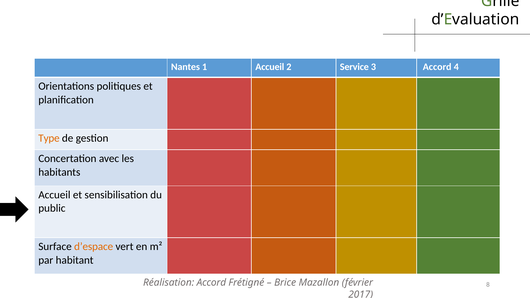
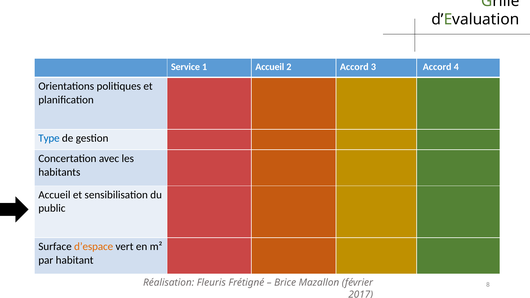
Nantes: Nantes -> Service (185, 67)
2 Service: Service -> Accord (354, 67)
Type colour: orange -> blue (49, 138)
Réalisation Accord: Accord -> Fleuris (211, 283)
